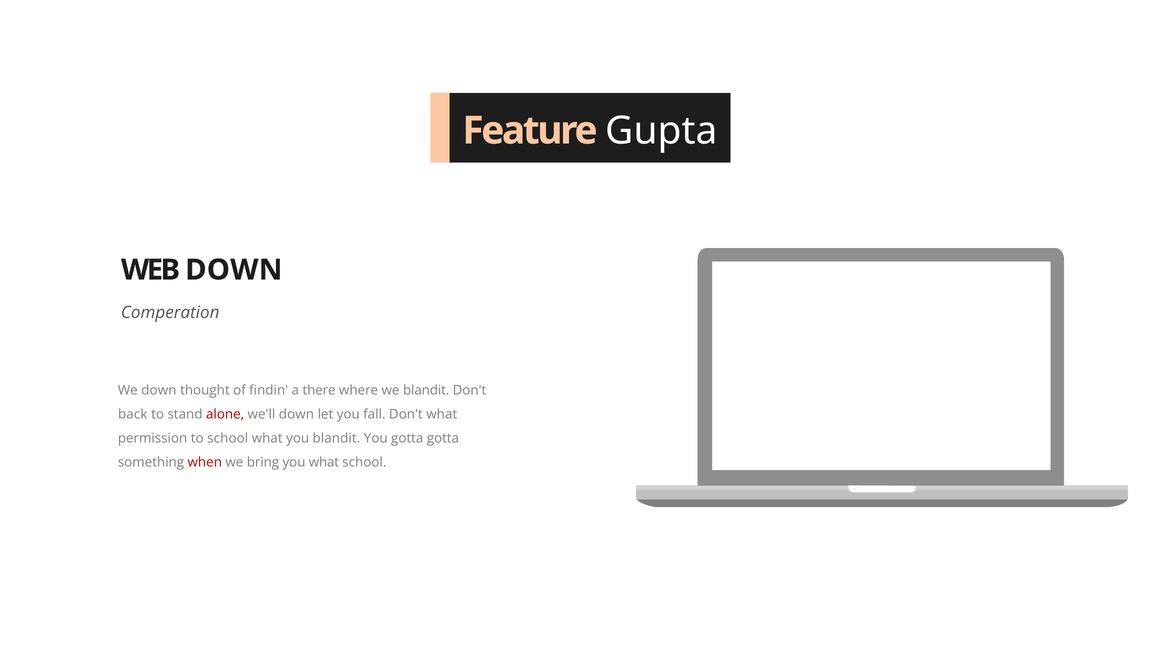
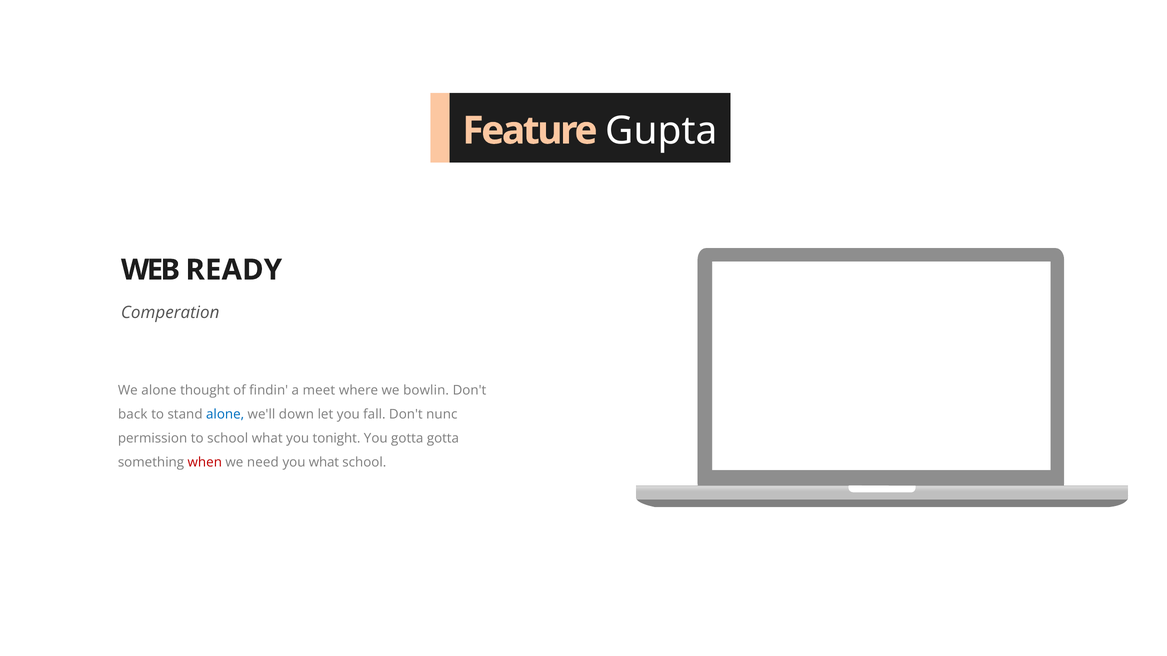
WEB DOWN: DOWN -> READY (234, 270)
We down: down -> alone (159, 390)
there: there -> meet (319, 390)
we blandit: blandit -> bowlin (426, 390)
alone colour: red -> blue (225, 414)
Don't what: what -> nunc (442, 414)
you blandit: blandit -> tonight (336, 439)
bring: bring -> need (263, 463)
